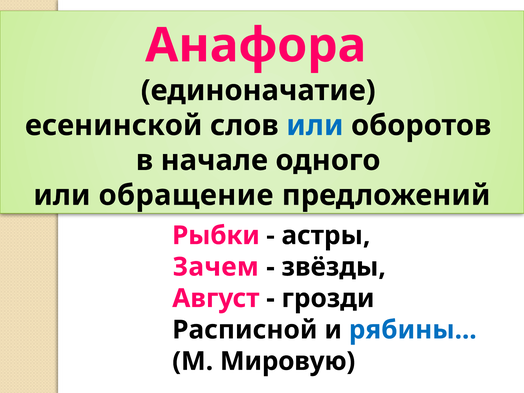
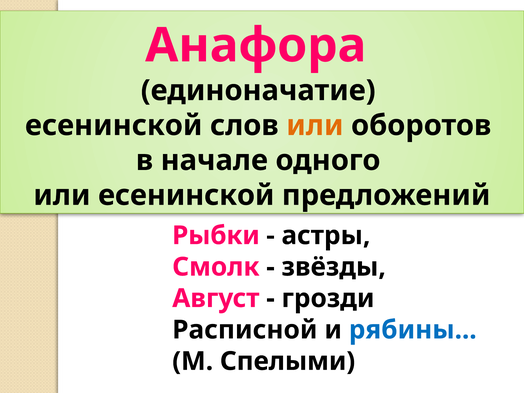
или colour: blue -> orange (315, 125)
или обращение: обращение -> есенинской (186, 195)
Зачем: Зачем -> Смолк (216, 267)
Мировую: Мировую -> Спелыми (288, 361)
